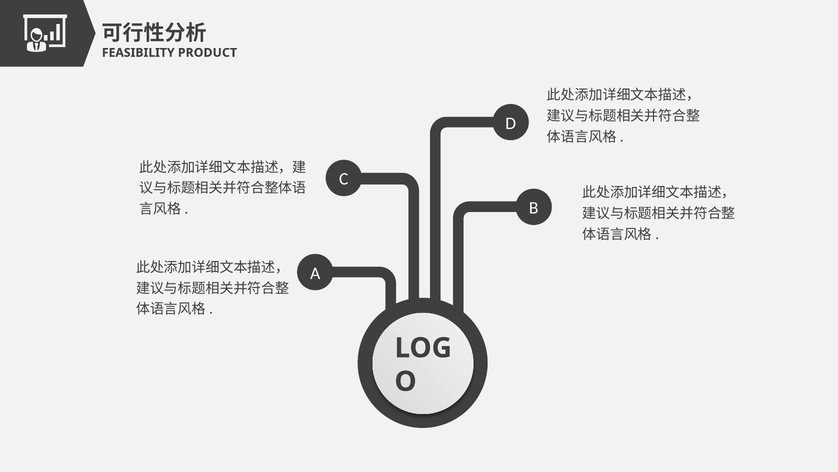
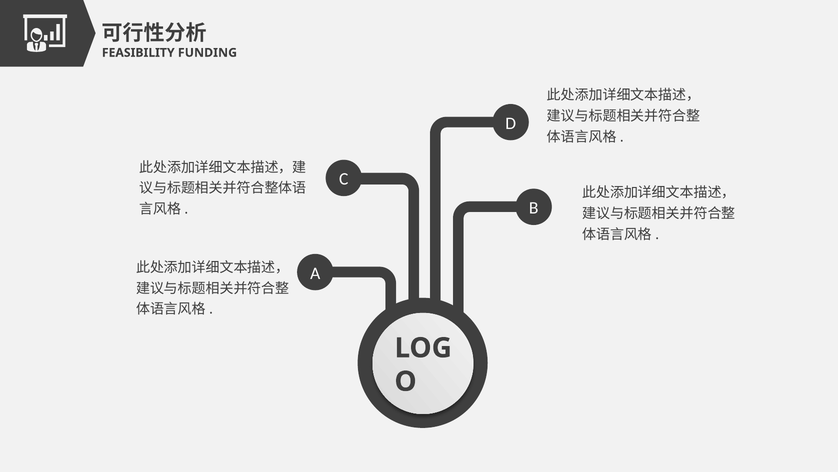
PRODUCT: PRODUCT -> FUNDING (207, 53)
